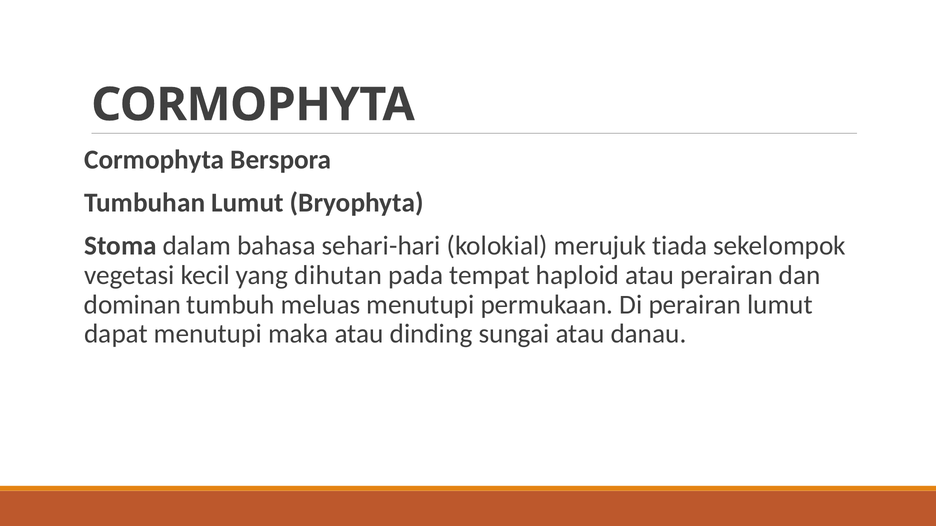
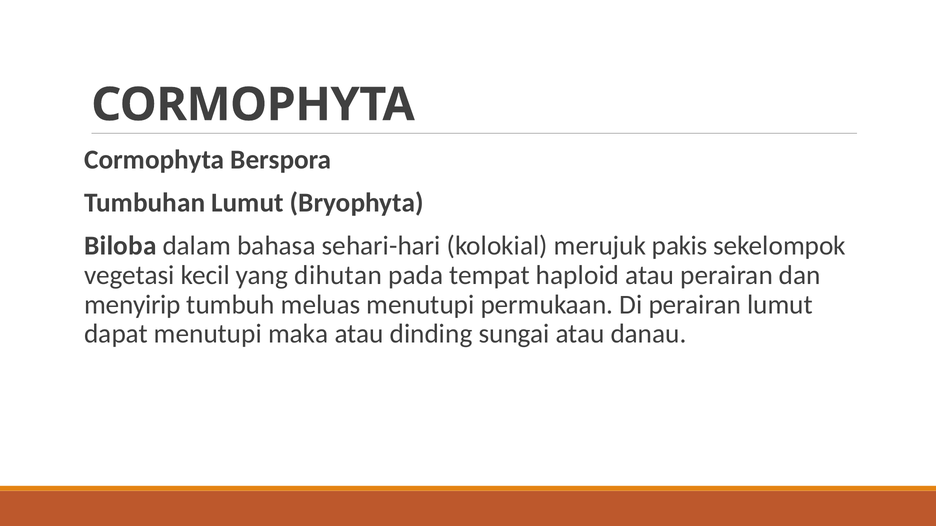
Stoma: Stoma -> Biloba (120, 246)
tiada: tiada -> pakis (680, 246)
dominan: dominan -> menyirip (132, 305)
